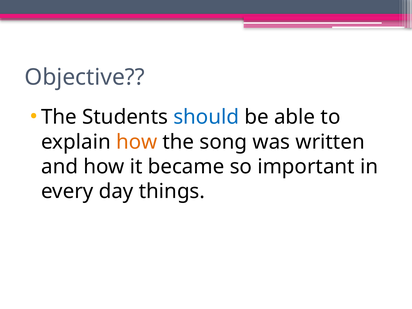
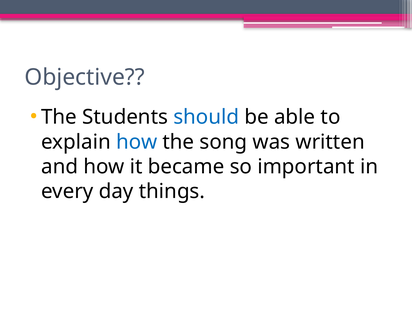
how colour: orange -> blue (137, 142)
